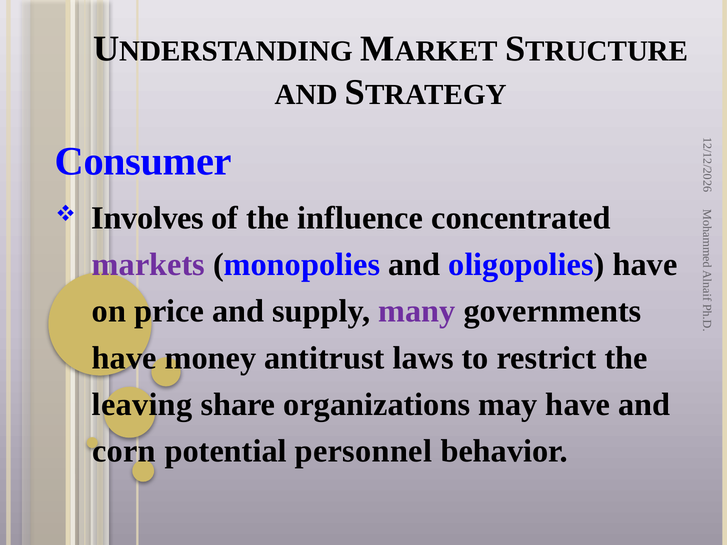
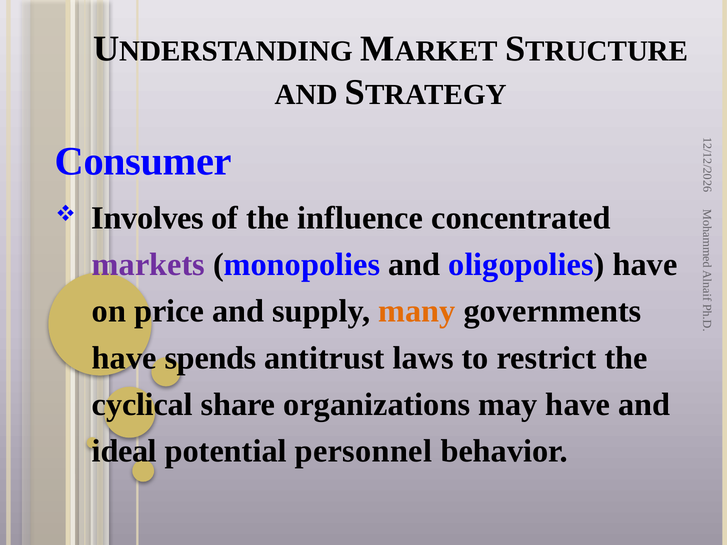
many colour: purple -> orange (417, 311)
money: money -> spends (211, 358)
leaving: leaving -> cyclical (142, 405)
corn: corn -> ideal (124, 451)
